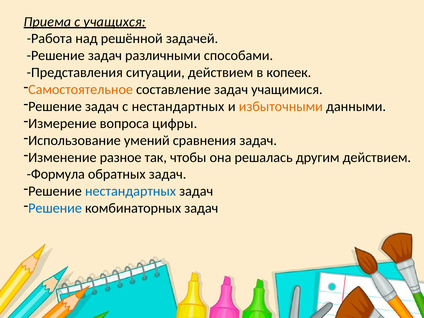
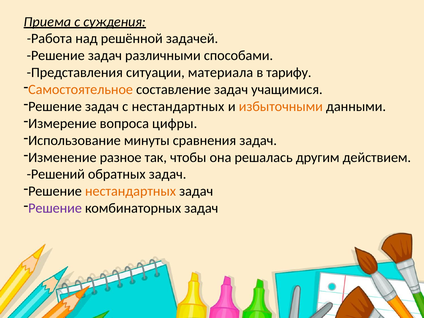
учащихся: учащихся -> суждения (115, 22)
ситуации действием: действием -> материала (221, 73)
копеек: копеек -> тарифу (289, 73)
умений: умений -> минуты (147, 140)
Формула: Формула -> Решений (56, 174)
нестандартных colour: blue -> orange (131, 191)
Решение colour: blue -> purple (55, 208)
